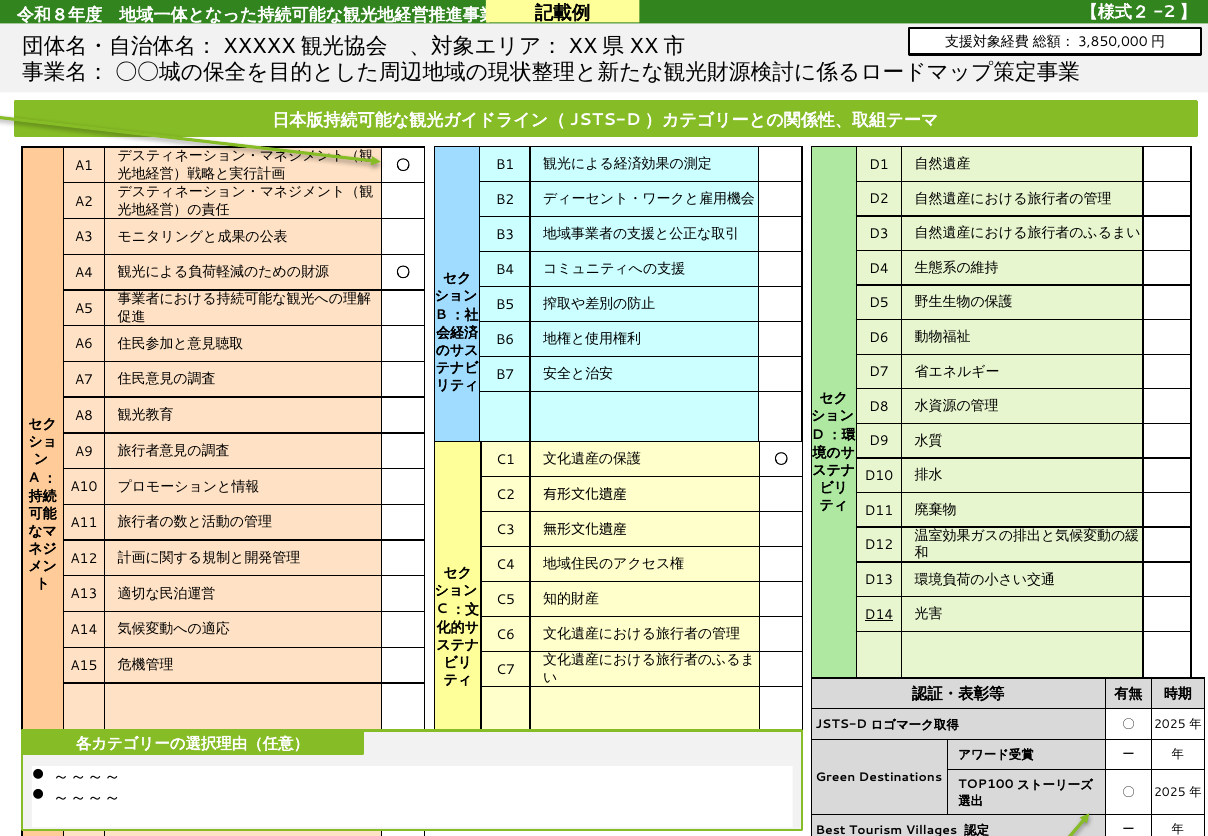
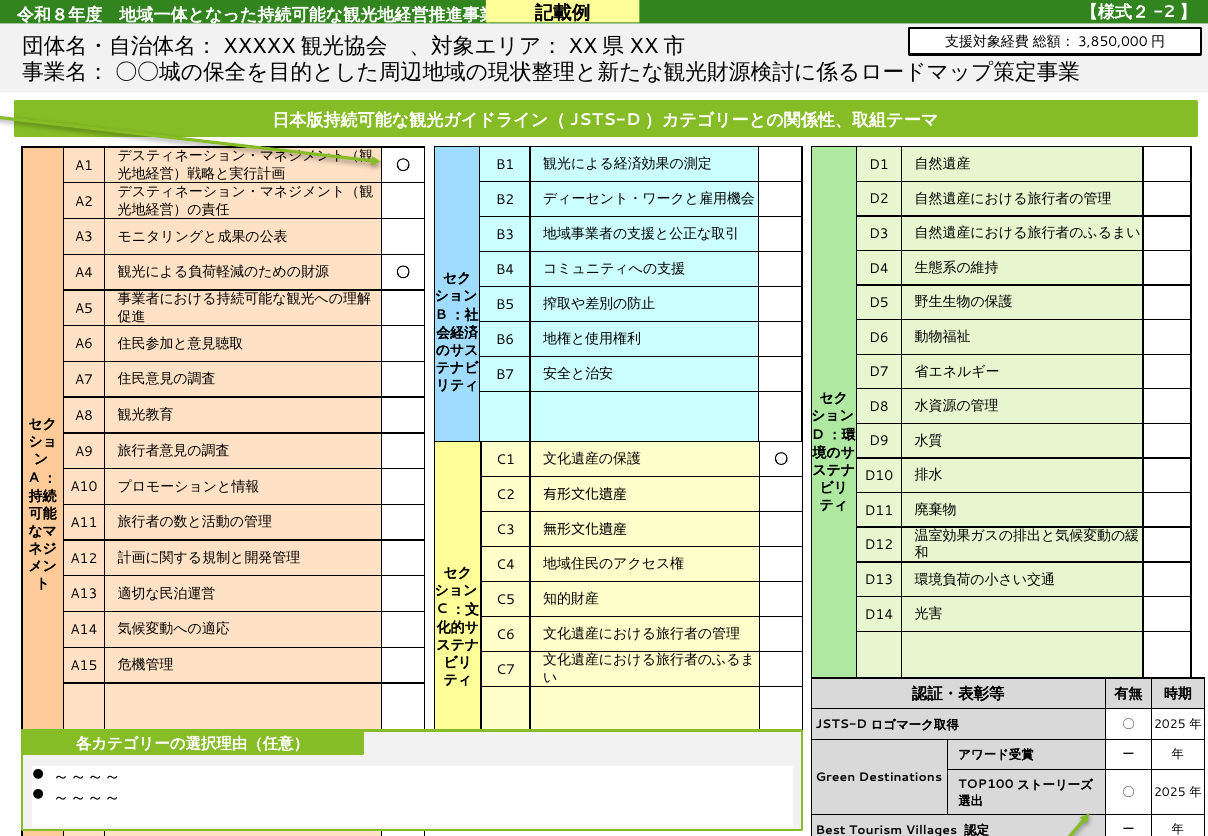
D14 underline: present -> none (879, 615)
